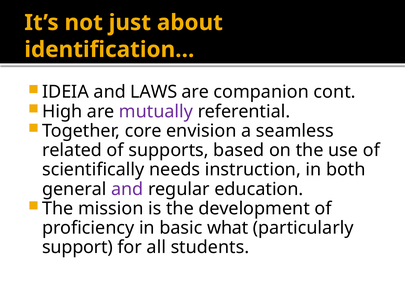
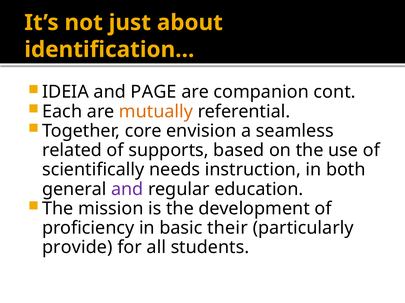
LAWS: LAWS -> PAGE (154, 92)
High: High -> Each (62, 112)
mutually colour: purple -> orange (156, 112)
what: what -> their (228, 228)
support: support -> provide (77, 248)
